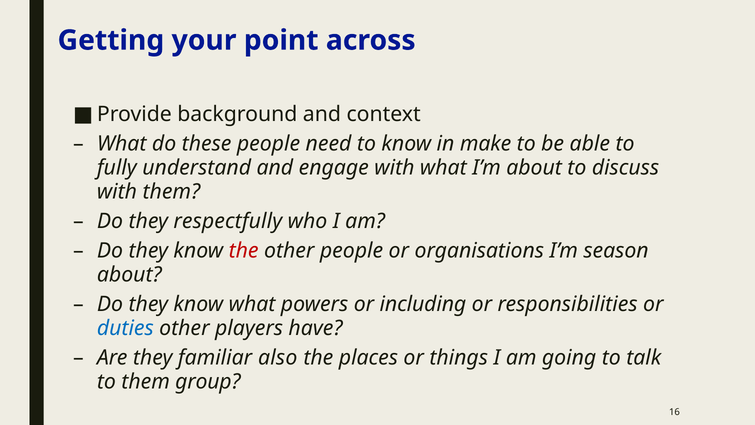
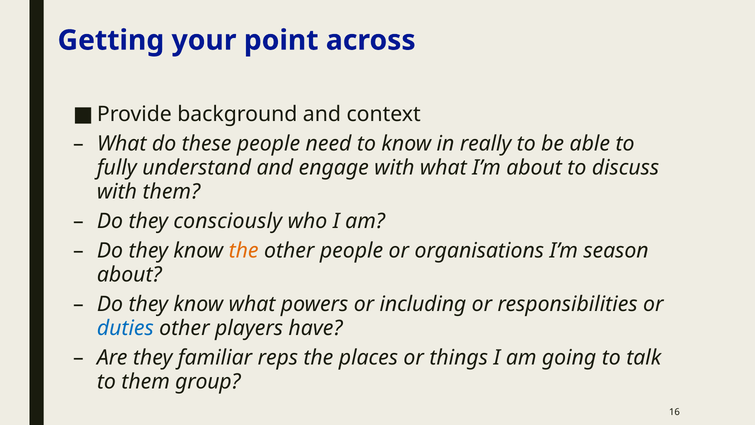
make: make -> really (486, 144)
respectfully: respectfully -> consciously (228, 221)
the colour: red -> orange (244, 250)
also: also -> reps (278, 357)
